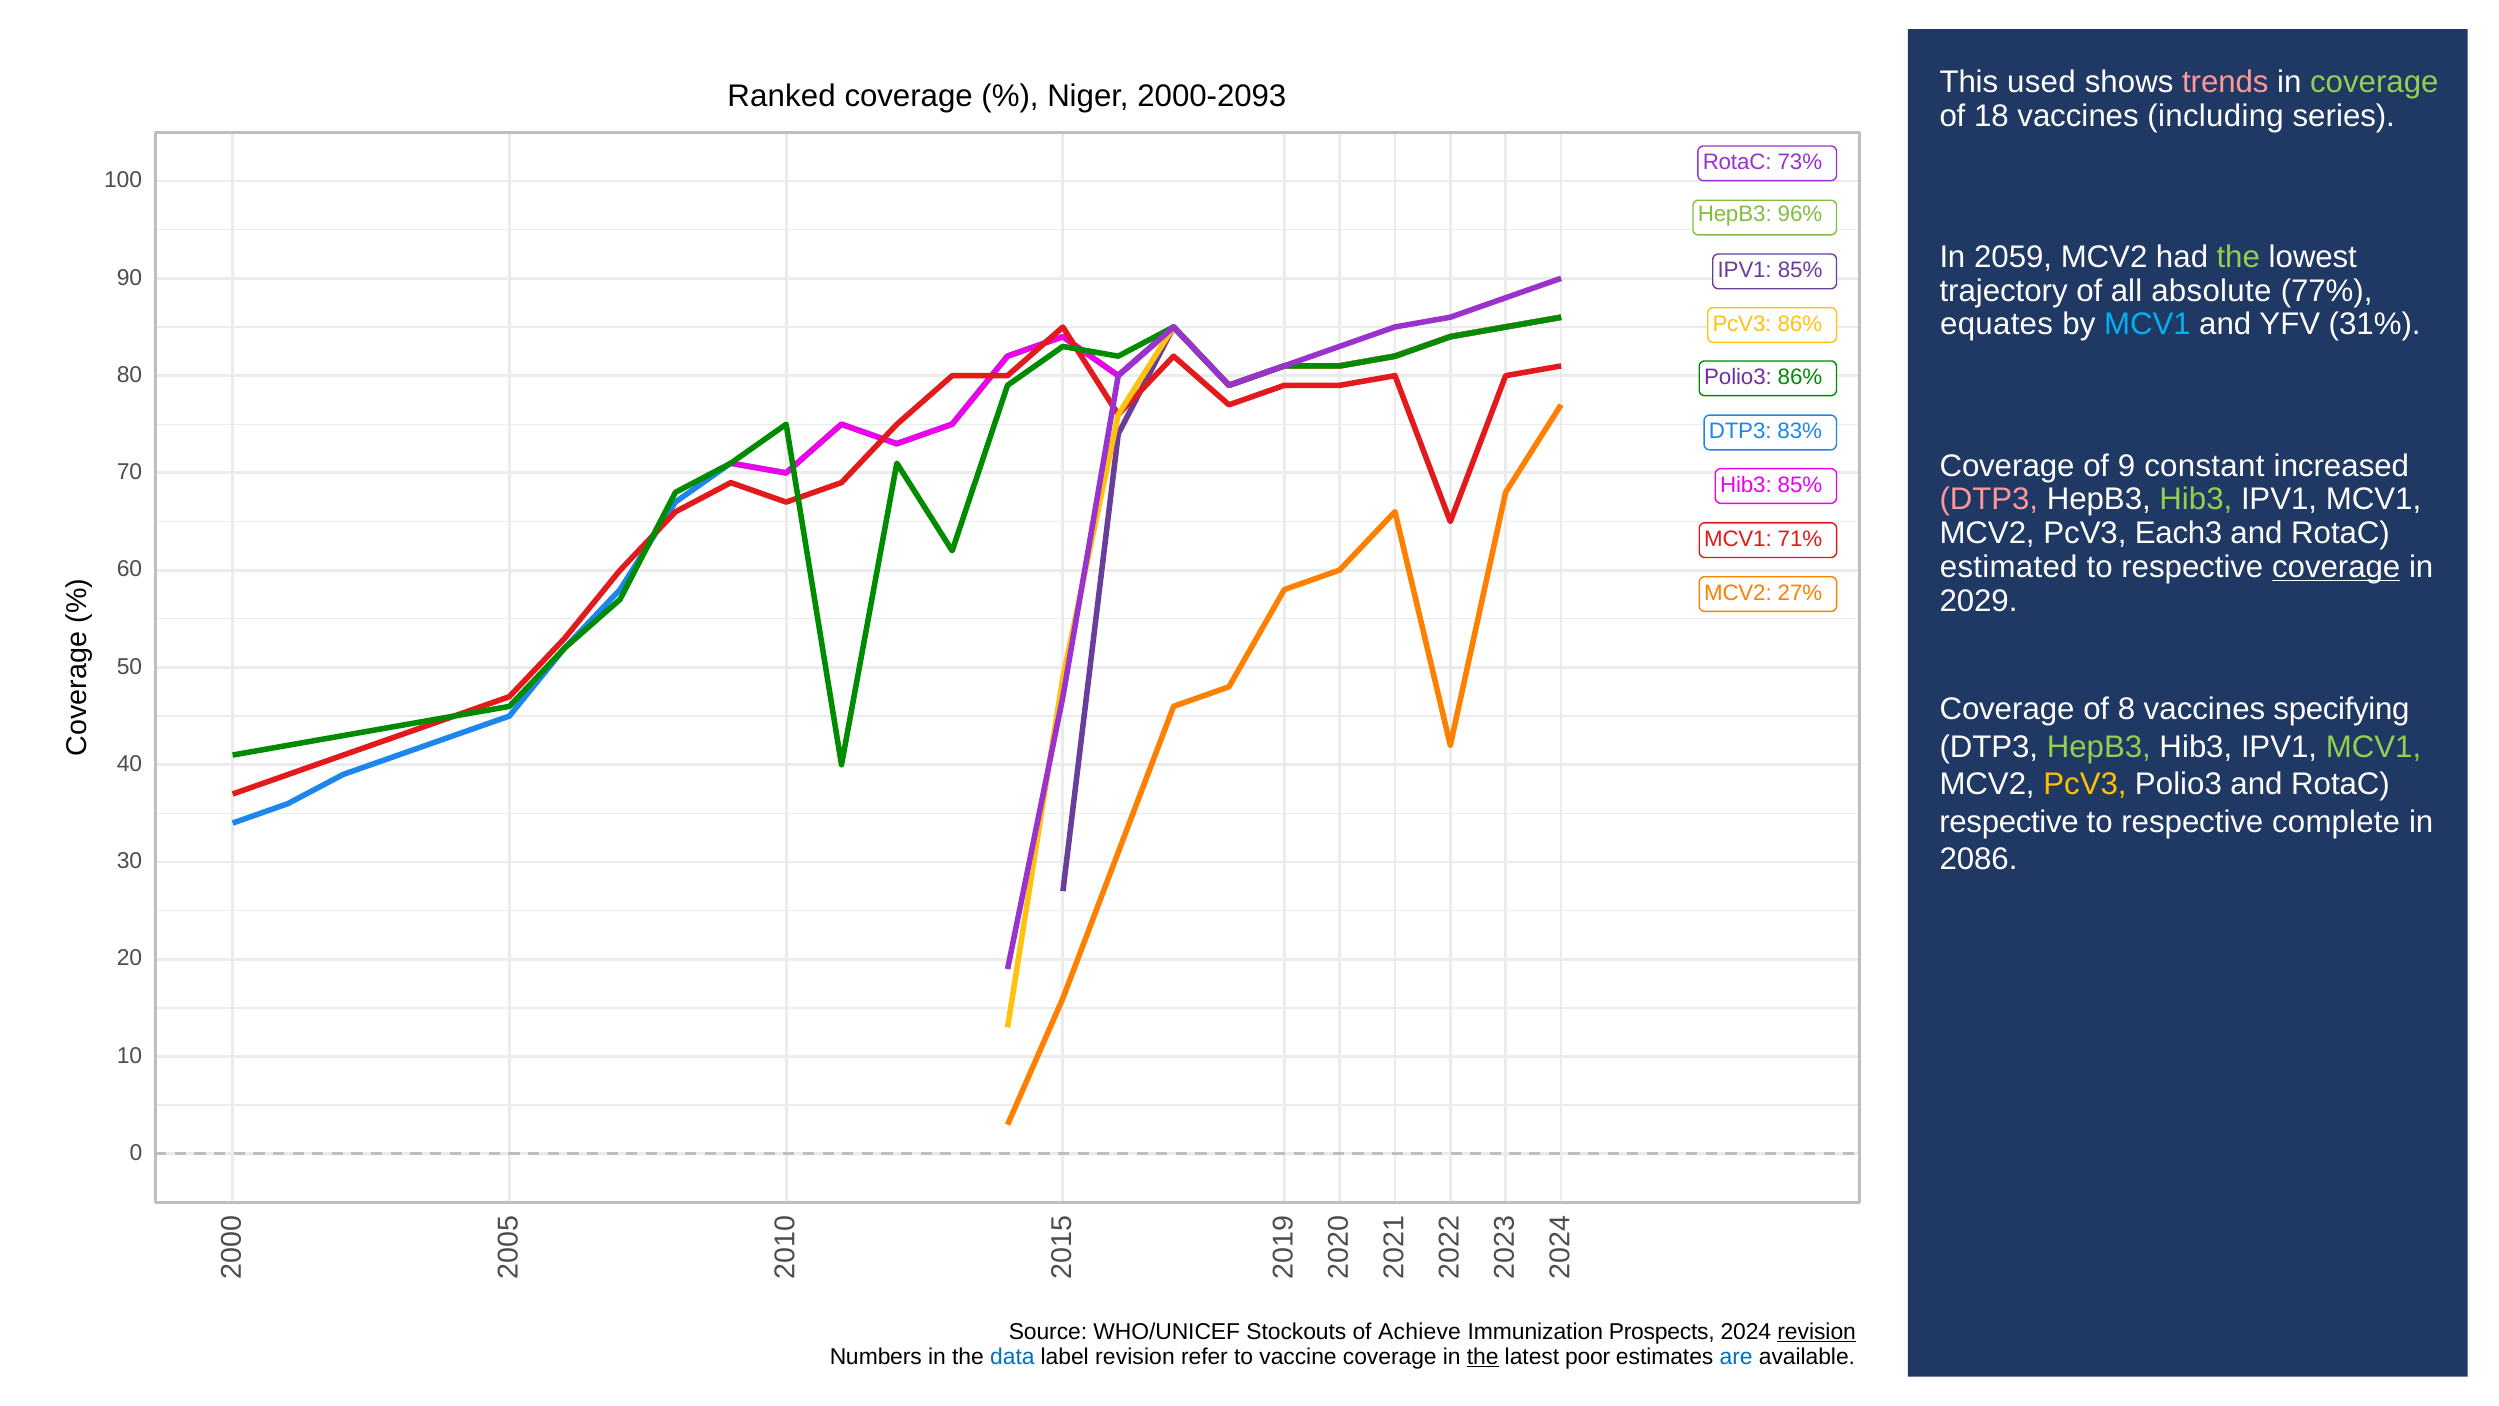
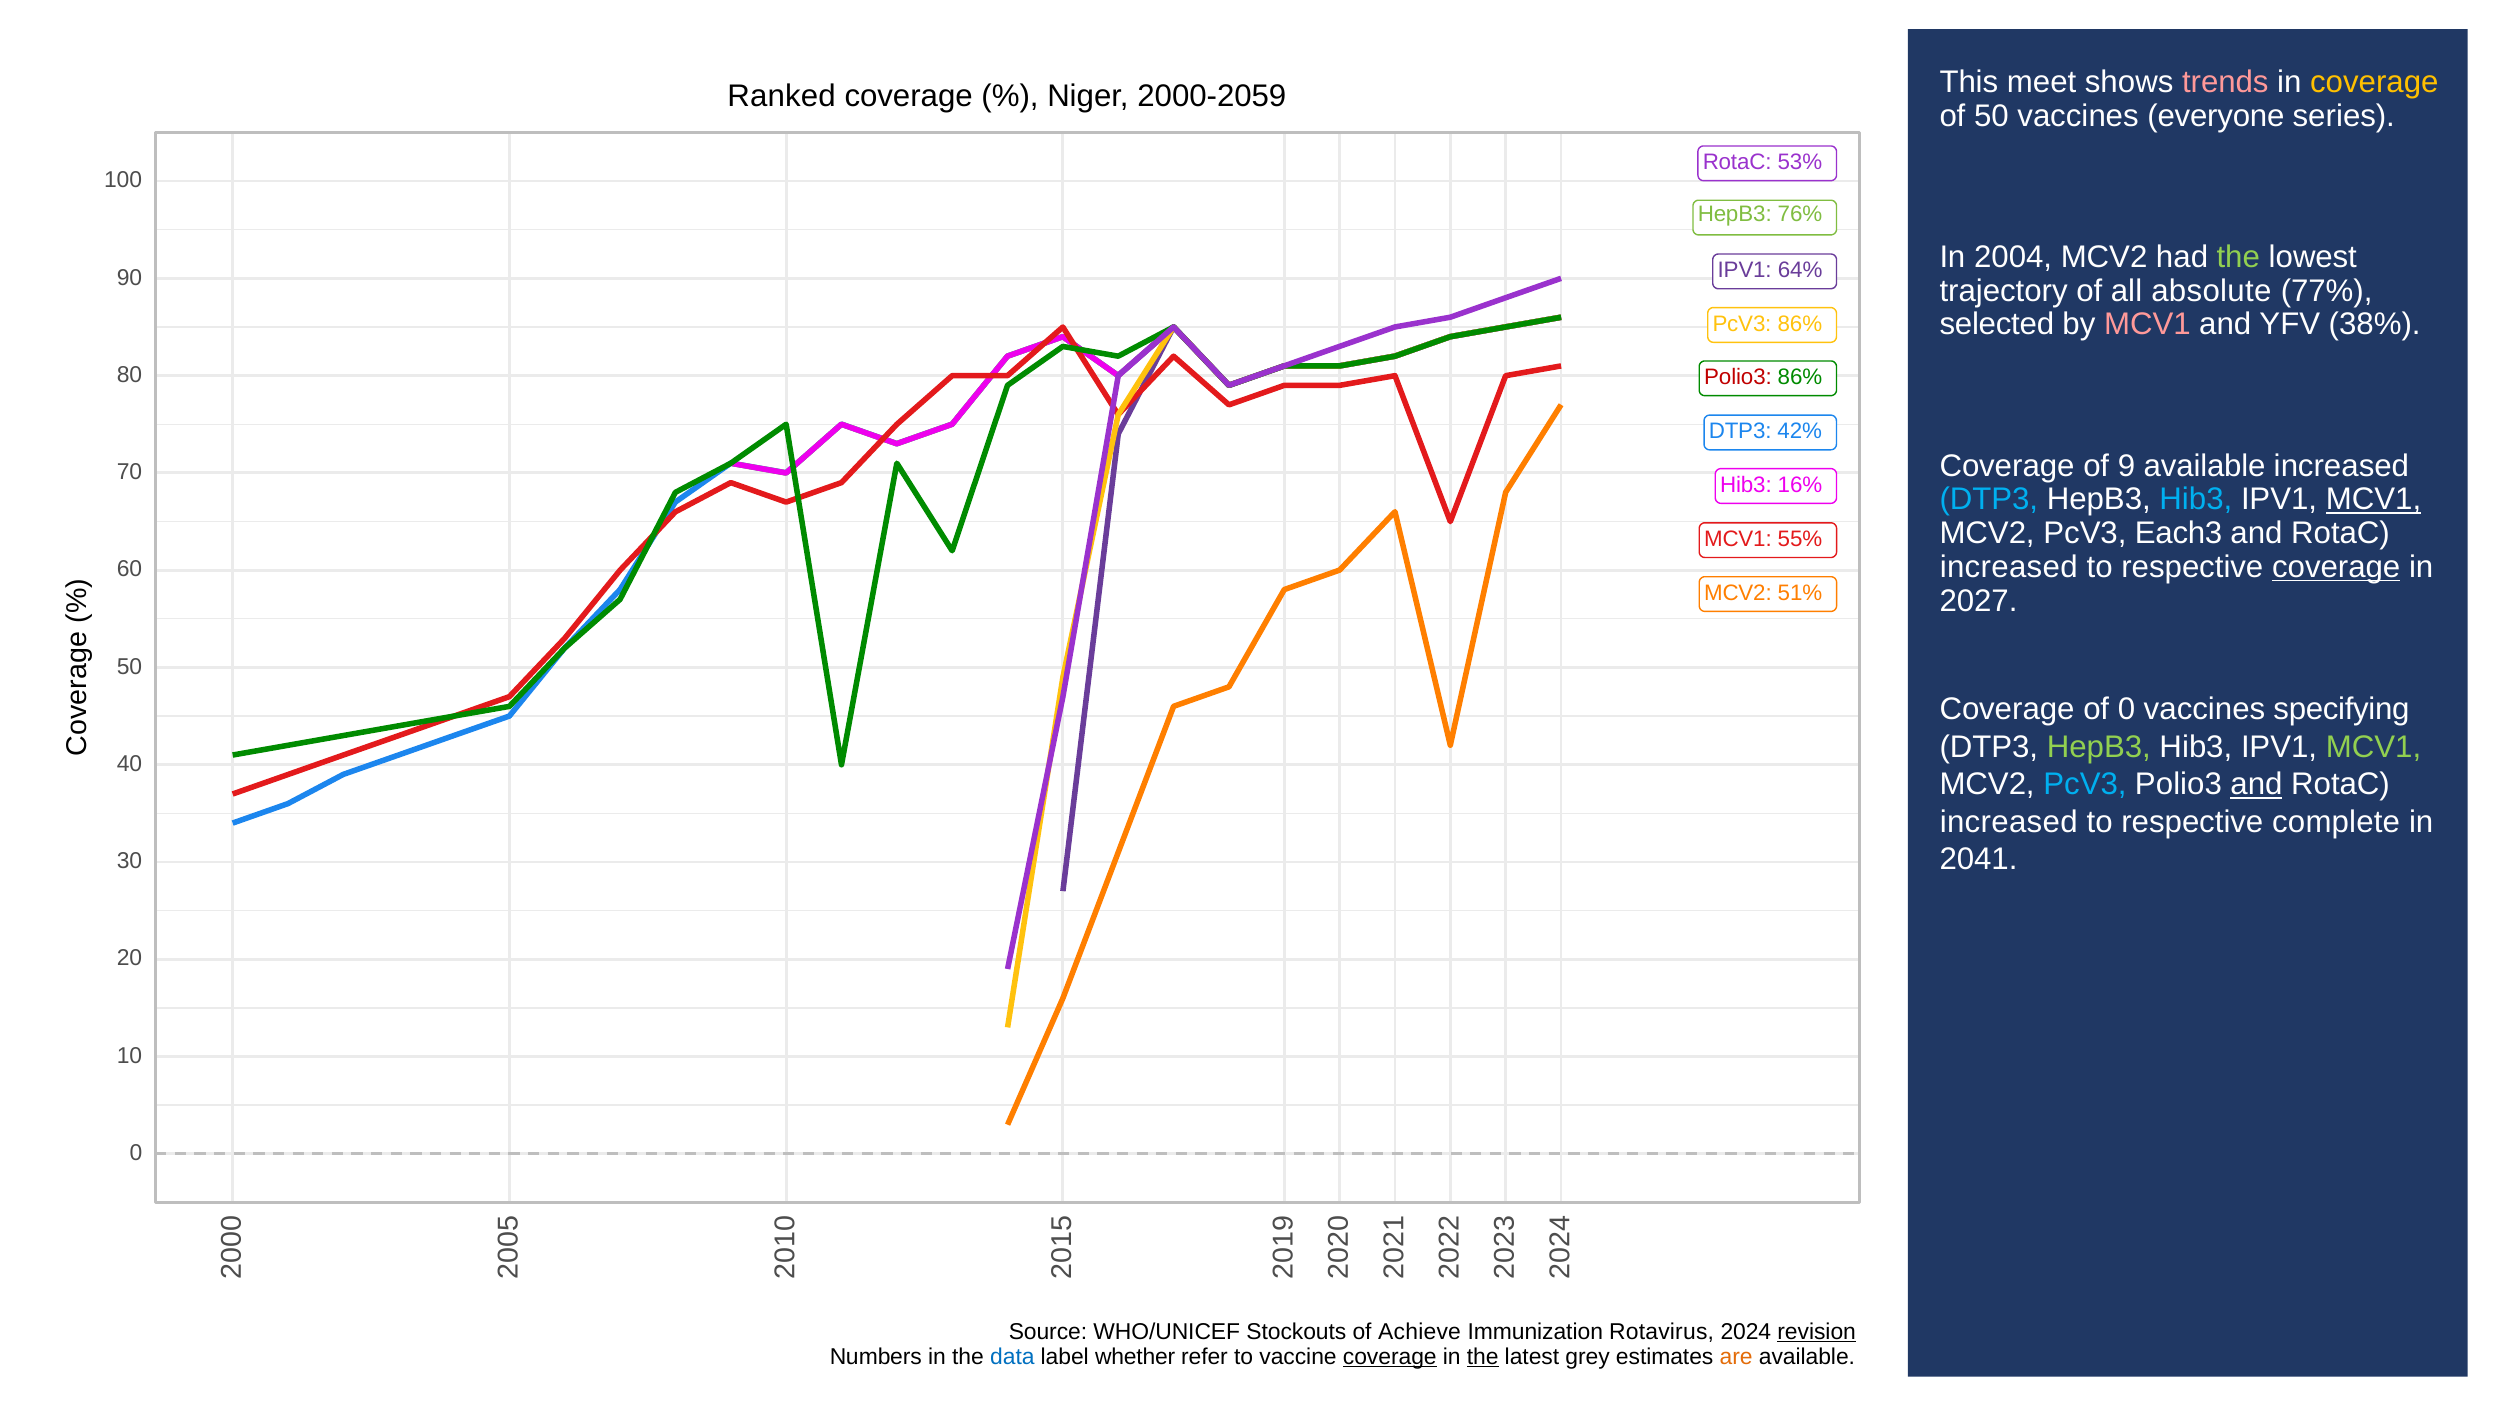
used: used -> meet (2042, 82)
coverage colour: light green -> yellow (2374, 82)
2000-2093: 2000-2093 -> 2000-2059 (1212, 96)
of 18: 18 -> 50 (1991, 116)
including: including -> everyone (2216, 116)
73%: 73% -> 53% (1800, 162)
96%: 96% -> 76% (1800, 215)
2059: 2059 -> 2004 (2013, 257)
IPV1 85%: 85% -> 64% (1800, 270)
equates: equates -> selected (1997, 325)
MCV1 colour: light blue -> pink (2147, 325)
31%: 31% -> 38% (2375, 325)
Polio3 colour: purple -> red (1738, 377)
83%: 83% -> 42% (1800, 431)
9 constant: constant -> available (2205, 466)
Hib3 85%: 85% -> 16% (1800, 485)
DTP3 colour: pink -> light blue (1989, 500)
Hib3 colour: light green -> light blue (2196, 500)
MCV1 underline: none -> present (2373, 500)
71%: 71% -> 55% (1800, 539)
estimated: estimated -> increased (2009, 567)
27%: 27% -> 51% (1800, 593)
2029: 2029 -> 2027 (1978, 601)
of 8: 8 -> 0 (2127, 709)
PcV3 colour: yellow -> light blue (2085, 784)
and underline: none -> present (2256, 784)
respective: respective -> increased (2009, 822)
2086: 2086 -> 2041 (1978, 859)
Prospects: Prospects -> Rotavirus (1662, 1332)
label revision: revision -> whether (1135, 1356)
coverage underline: none -> present (1390, 1356)
poor: poor -> grey (1588, 1356)
are colour: blue -> orange (1736, 1356)
